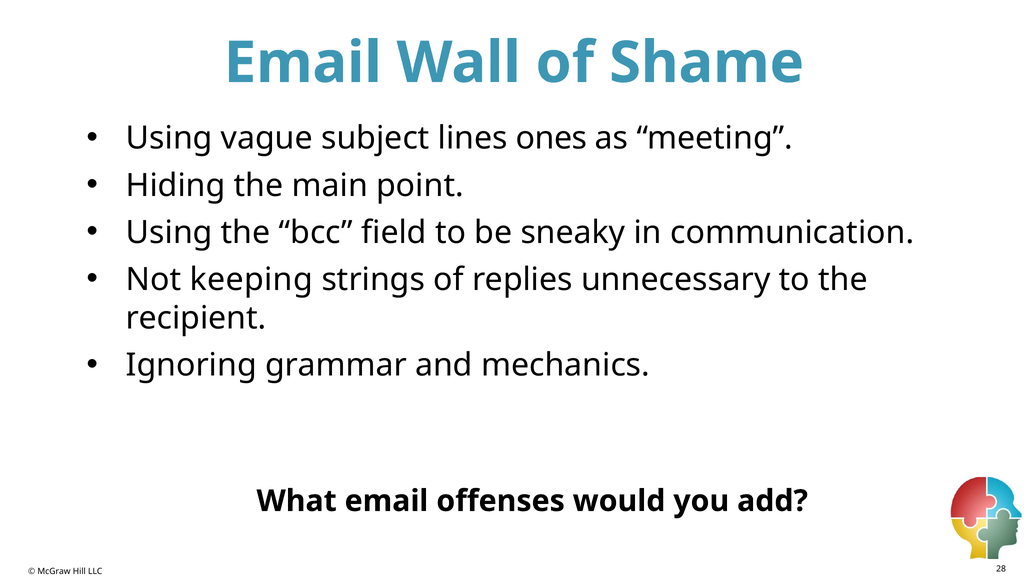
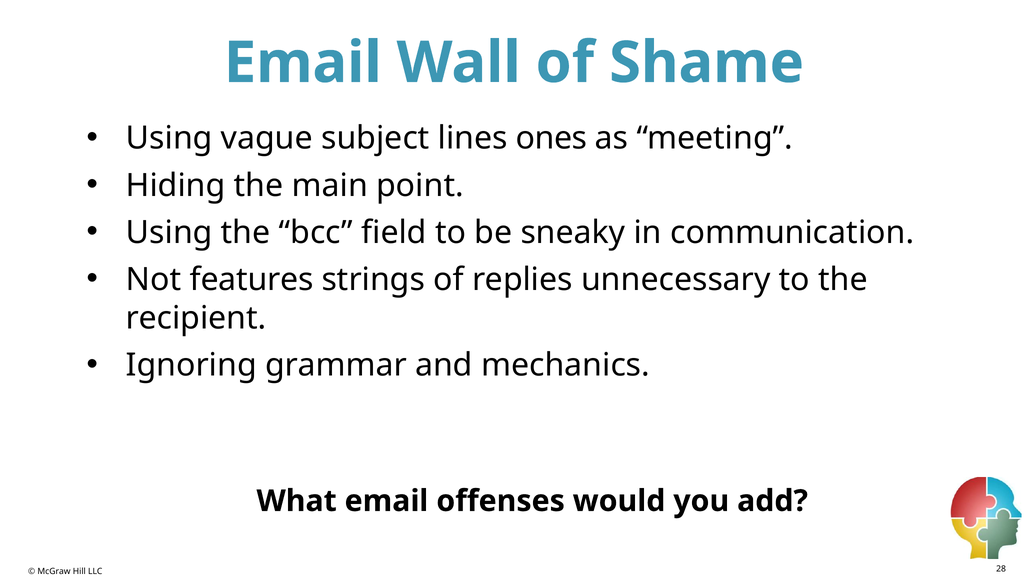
keeping: keeping -> features (252, 280)
